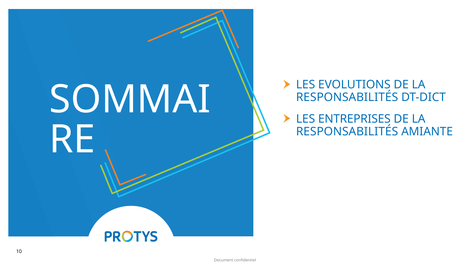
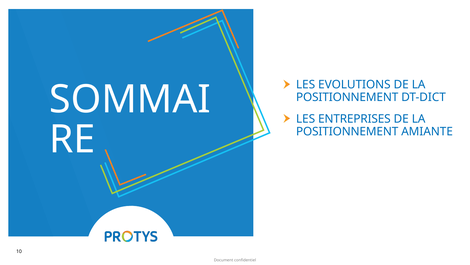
RESPONSABILITÉS: RESPONSABILITÉS -> POSITIONNEMENT (347, 97)
RESPONSABILITÉS: RESPONSABILITÉS -> POSITIONNEMENT (347, 131)
